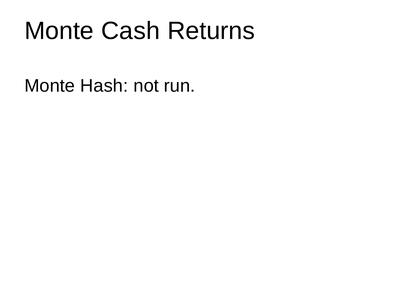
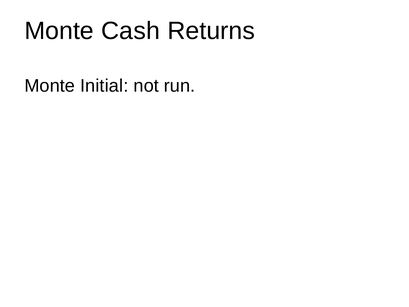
Hash: Hash -> Initial (104, 86)
